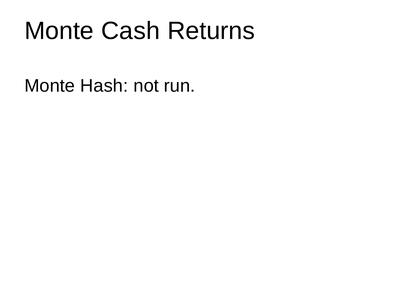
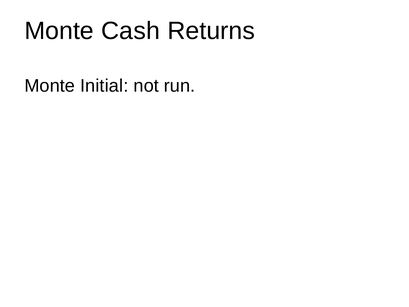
Hash: Hash -> Initial (104, 86)
